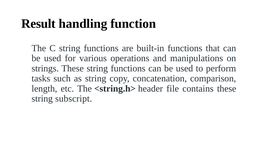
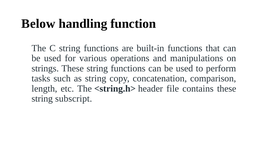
Result: Result -> Below (38, 24)
